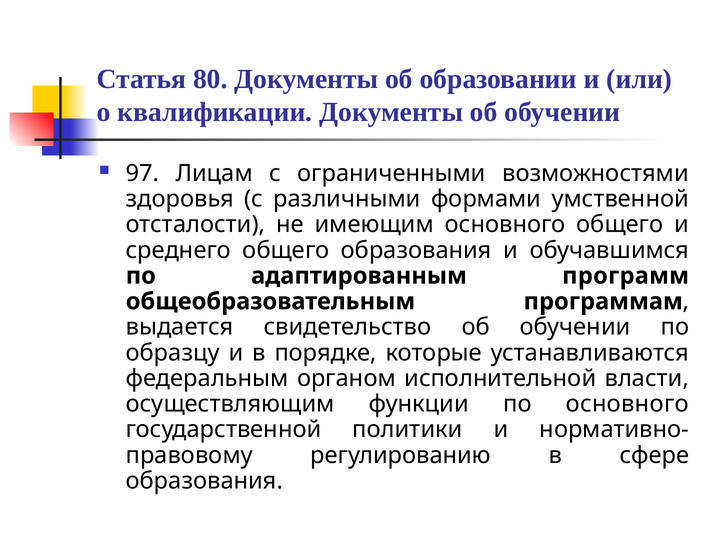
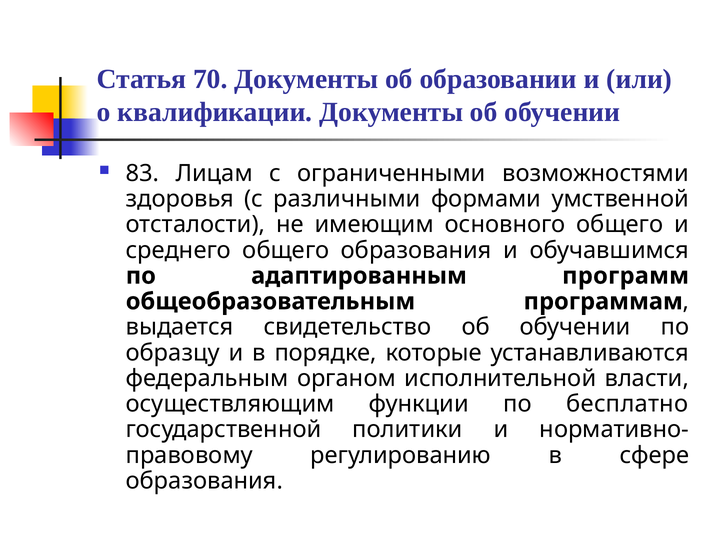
80: 80 -> 70 (210, 79)
97: 97 -> 83 (142, 173)
по основного: основного -> бесплатно (627, 403)
